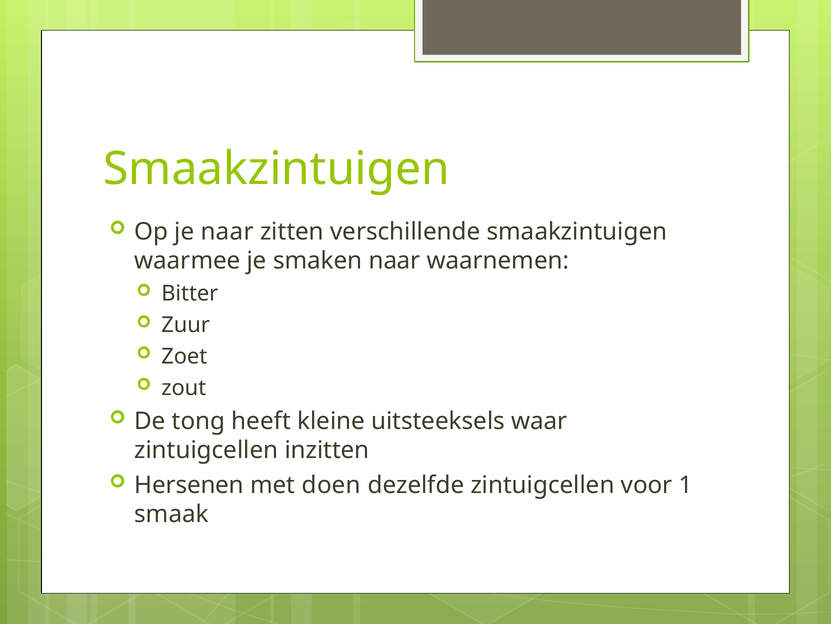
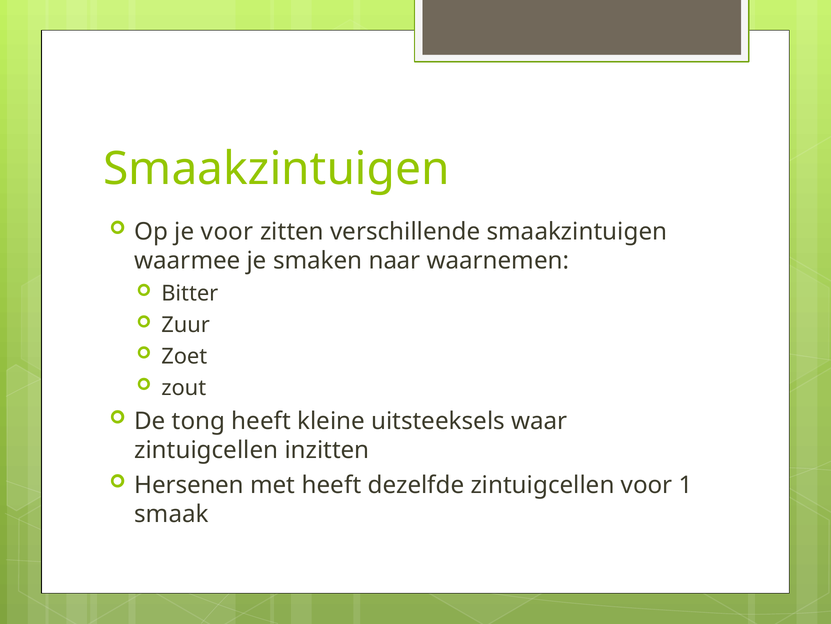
je naar: naar -> voor (227, 232)
met doen: doen -> heeft (331, 484)
